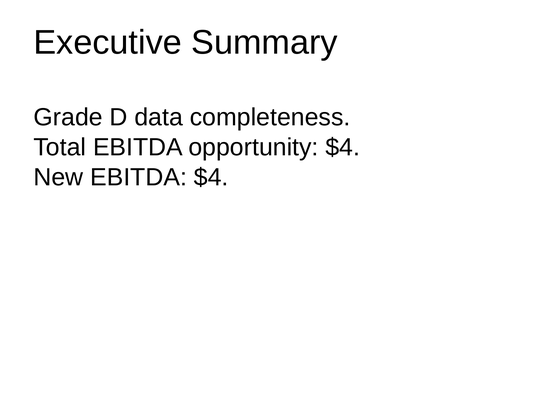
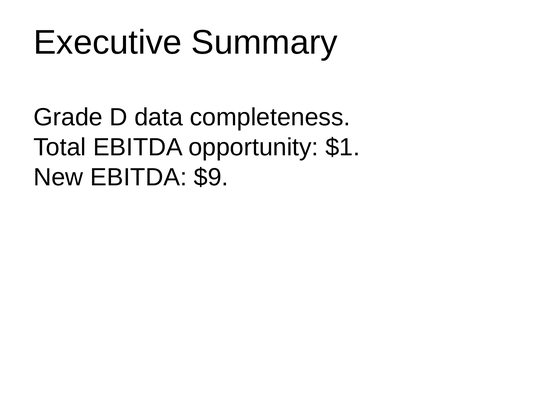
opportunity $4: $4 -> $1 (343, 147)
EBITDA $4: $4 -> $9 (211, 177)
